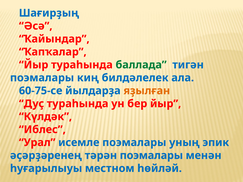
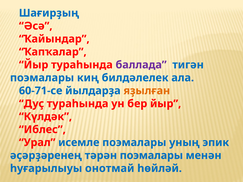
баллада colour: green -> purple (141, 65)
60-75-се: 60-75-се -> 60-71-се (41, 91)
местном: местном -> онотмай (110, 169)
